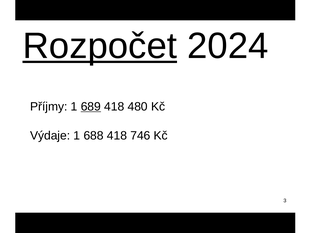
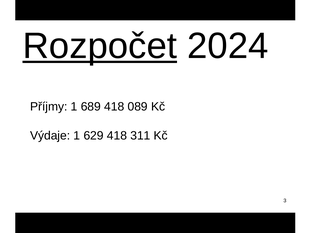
689 underline: present -> none (91, 106)
480: 480 -> 089 (138, 106)
688: 688 -> 629 (94, 135)
746: 746 -> 311 (140, 135)
